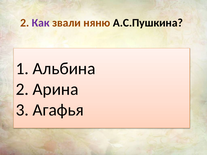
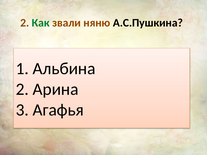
Как colour: purple -> green (41, 23)
